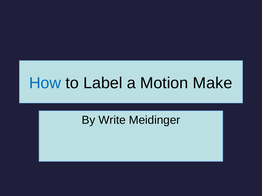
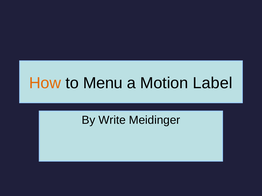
How colour: blue -> orange (45, 83)
Label: Label -> Menu (103, 83)
Make: Make -> Label (213, 83)
